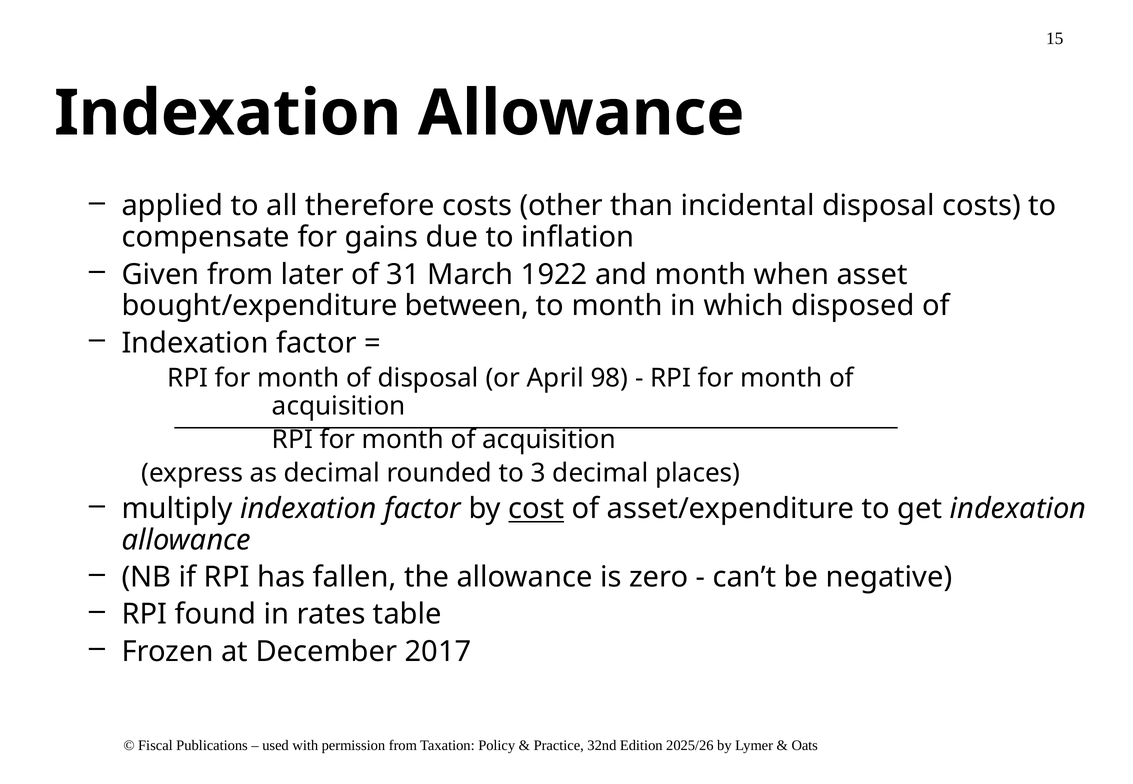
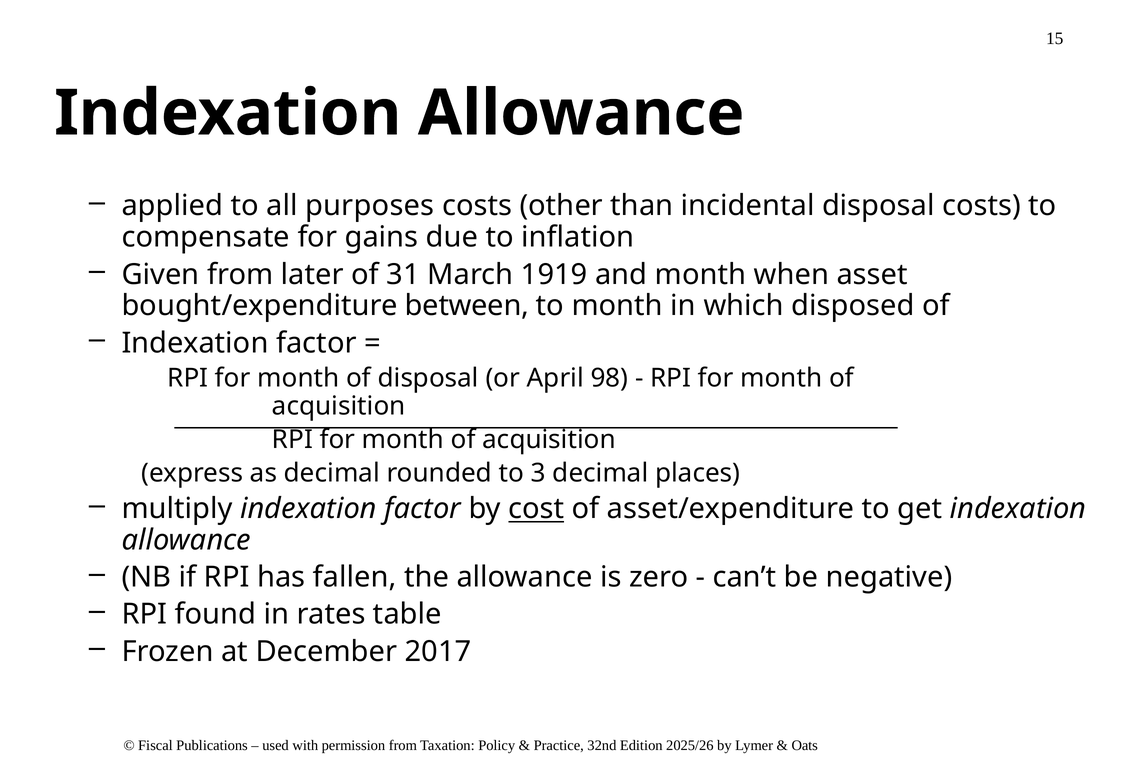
therefore: therefore -> purposes (370, 206)
1922: 1922 -> 1919 (554, 275)
